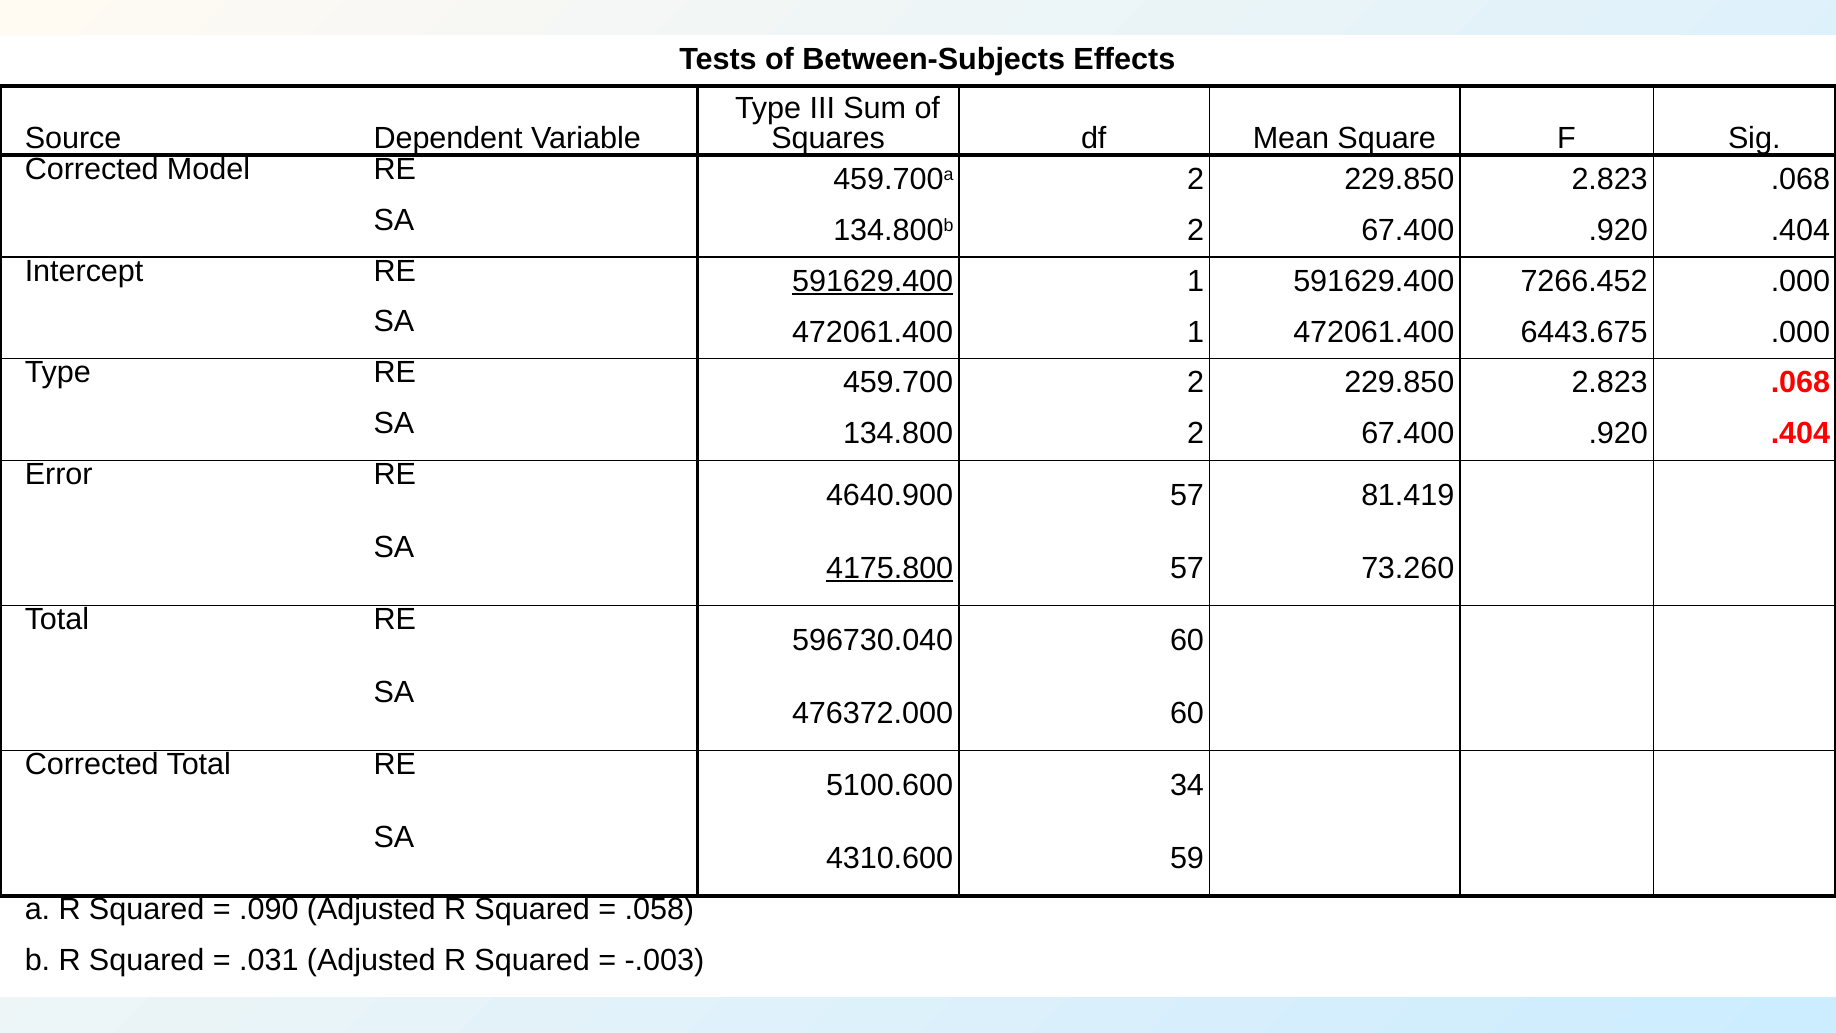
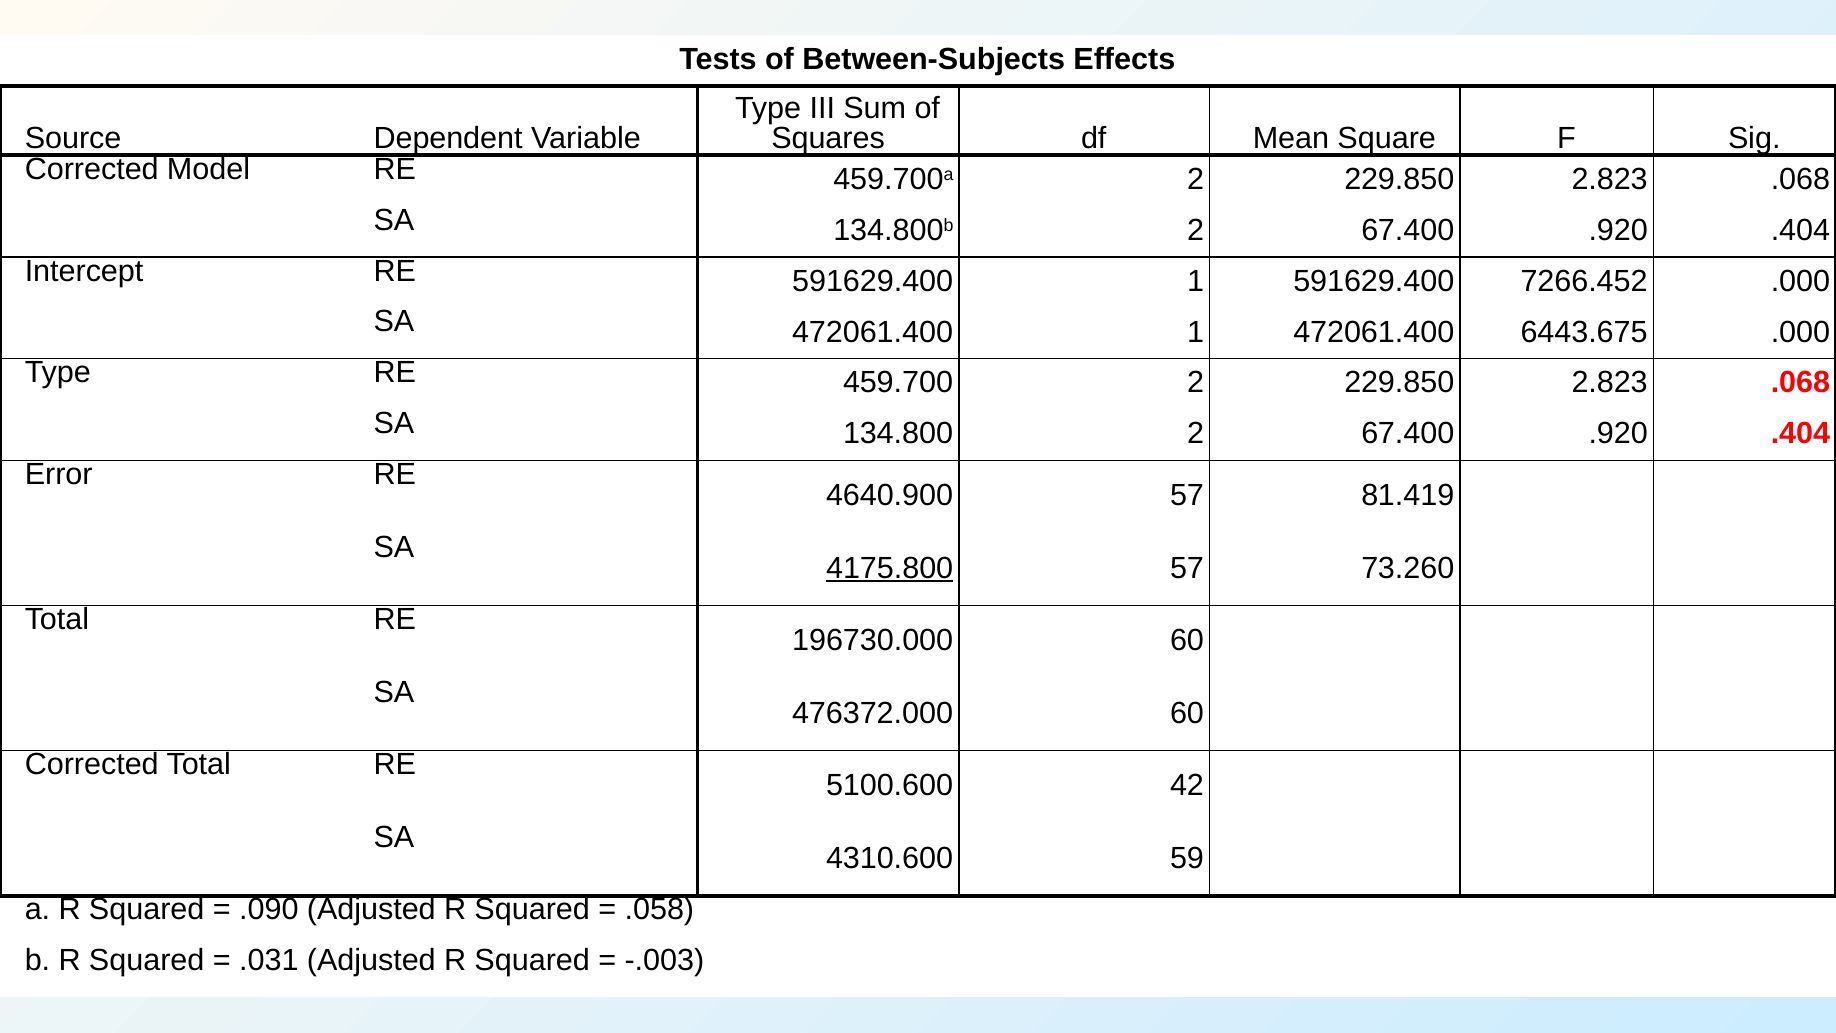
591629.400 underline: present -> none (873, 281)
596730.040: 596730.040 -> 196730.000 (873, 640)
34: 34 -> 42 (1187, 785)
